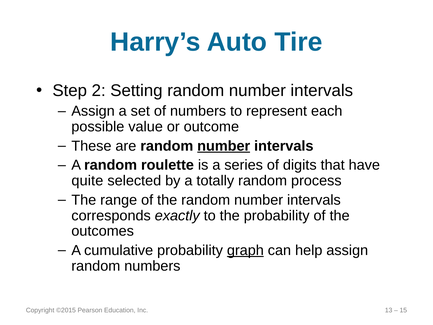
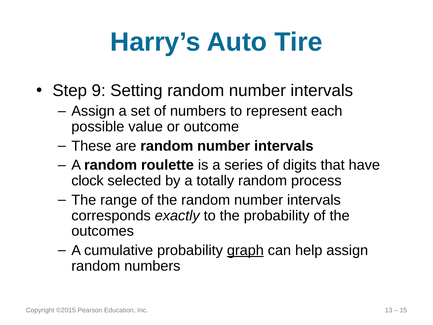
2: 2 -> 9 (99, 91)
number underline: present -> none (224, 146)
quite: quite -> clock (88, 181)
